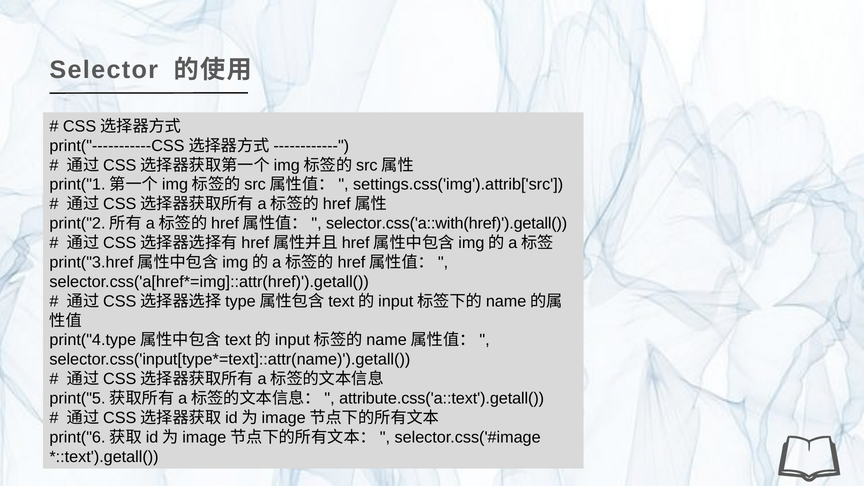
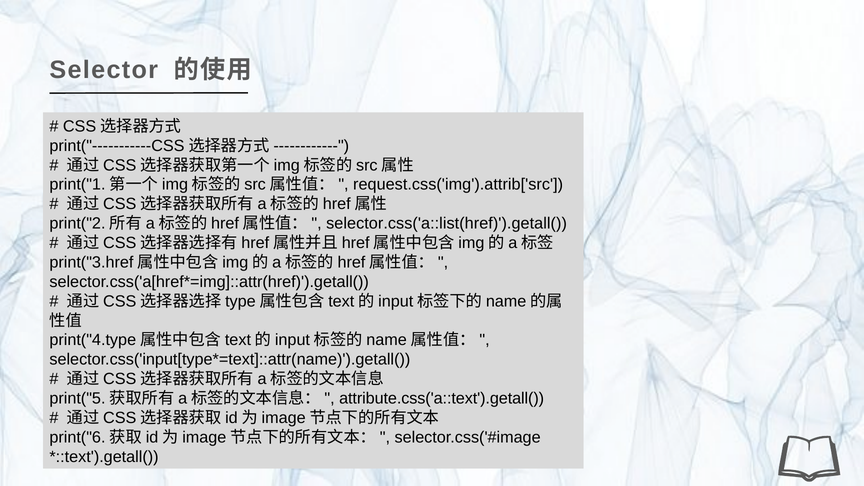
settings.css('img').attrib['src: settings.css('img').attrib['src -> request.css('img').attrib['src (458, 185)
selector.css('a::with(href)').getall(: selector.css('a::with(href)').getall( -> selector.css('a::list(href)').getall( (447, 223)
